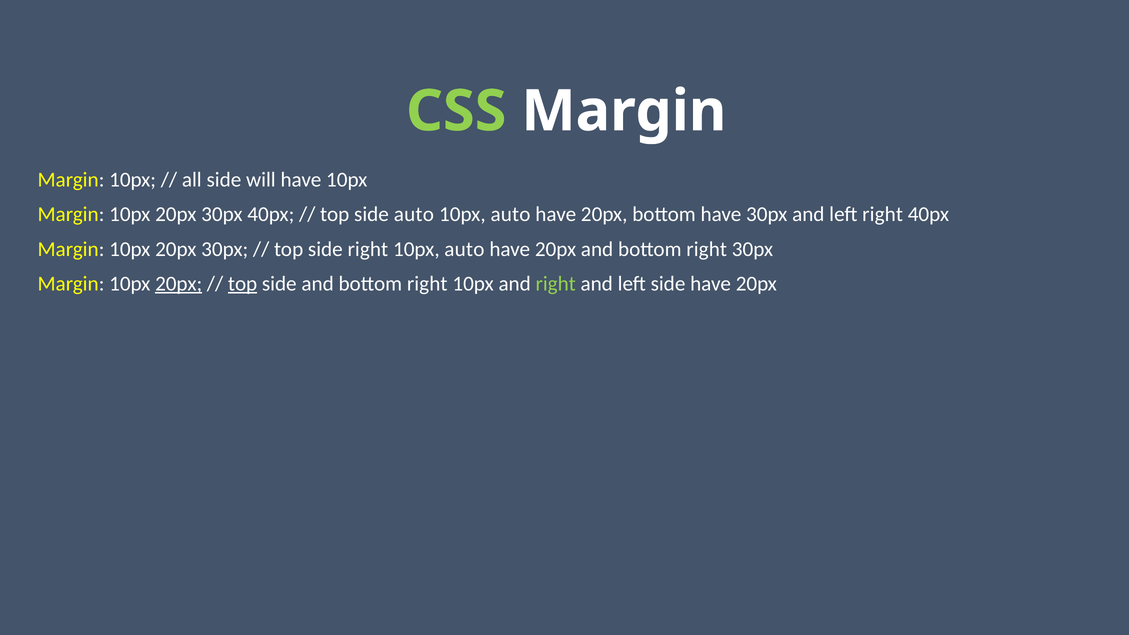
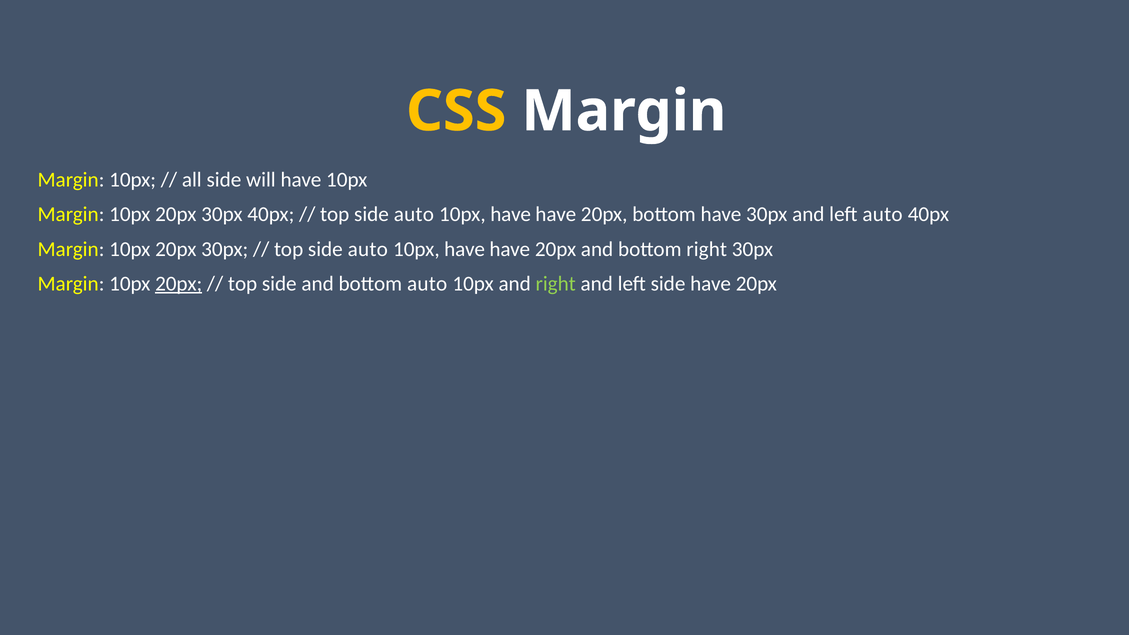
CSS colour: light green -> yellow (456, 111)
auto: auto -> have (511, 214)
left right: right -> auto (883, 214)
right: right -> auto (368, 249)
auto: auto -> have (465, 249)
top underline: present -> none (243, 284)
side and bottom right: right -> auto (427, 284)
